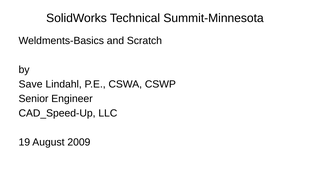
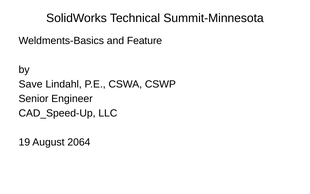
Scratch: Scratch -> Feature (144, 41)
2009: 2009 -> 2064 (79, 142)
